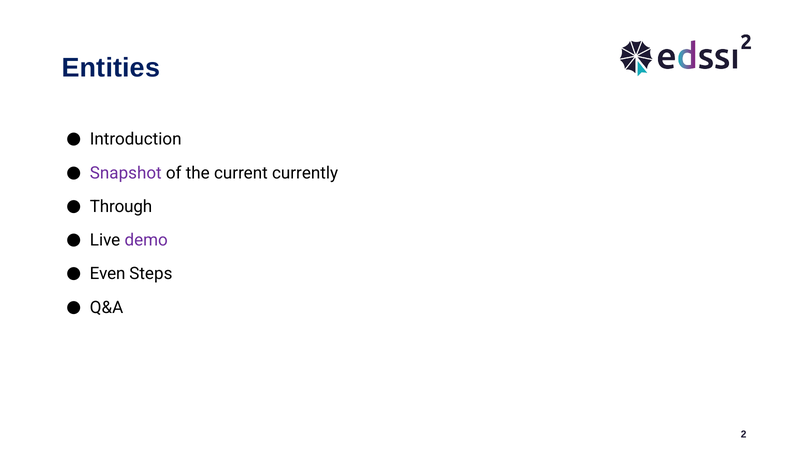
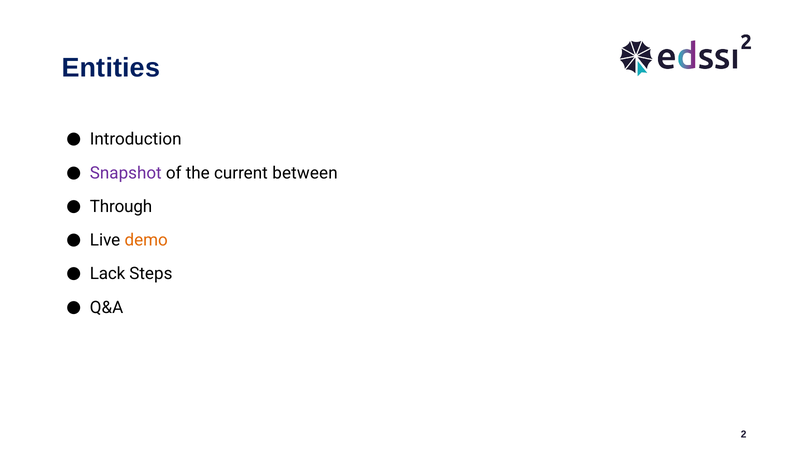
currently: currently -> between (305, 173)
demo colour: purple -> orange (146, 240)
Even: Even -> Lack (108, 274)
